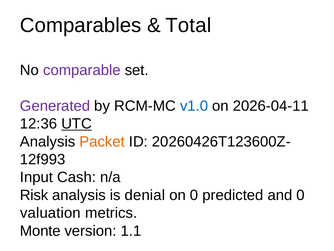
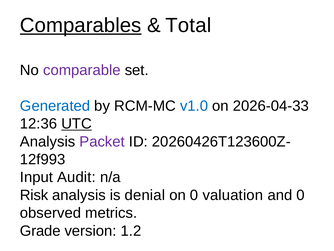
Comparables underline: none -> present (81, 25)
Generated colour: purple -> blue (55, 106)
2026-04-11: 2026-04-11 -> 2026-04-33 (271, 106)
Packet colour: orange -> purple (102, 141)
Cash: Cash -> Audit (76, 177)
predicted: predicted -> valuation (233, 195)
valuation: valuation -> observed (51, 213)
Monte: Monte -> Grade (40, 230)
1.1: 1.1 -> 1.2 (131, 230)
